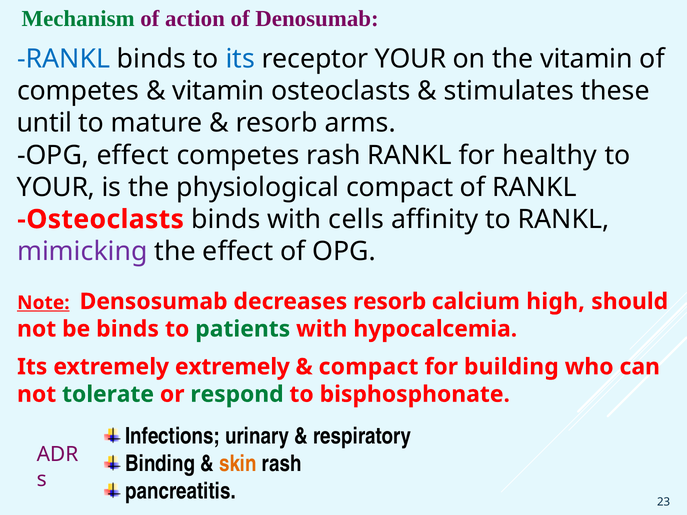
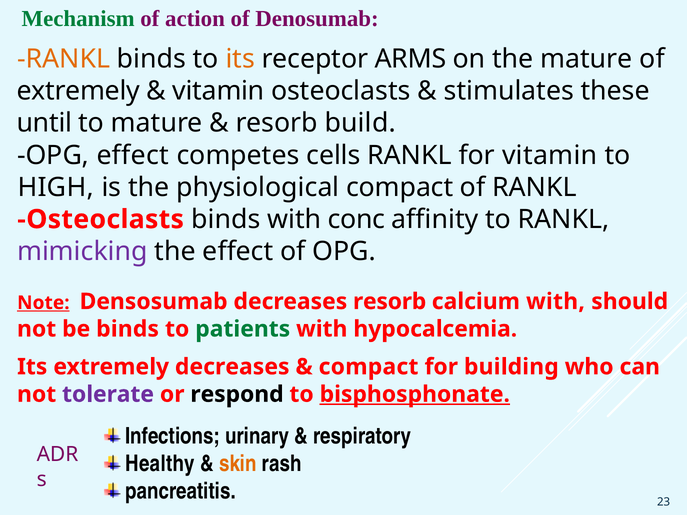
RANKL colour: blue -> orange (64, 59)
its colour: blue -> orange (240, 59)
receptor YOUR: YOUR -> ARMS (411, 59)
the vitamin: vitamin -> mature (586, 59)
competes: competes -> extremely (78, 91)
arms: arms -> build (360, 123)
competes rash: rash -> cells (333, 155)
for healthy: healthy -> vitamin (550, 155)
YOUR: YOUR -> HIGH (56, 187)
cells: cells -> conc (356, 219)
calcium high: high -> with (555, 302)
extremely extremely: extremely -> decreases (232, 367)
tolerate colour: green -> purple (108, 394)
respond colour: green -> black (237, 394)
bisphosphonate underline: none -> present (415, 394)
Binding: Binding -> Healthy (160, 464)
